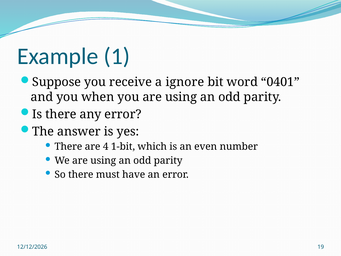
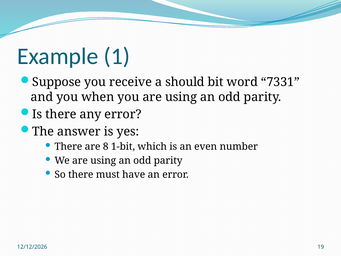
ignore: ignore -> should (185, 82)
0401: 0401 -> 7331 (280, 82)
4: 4 -> 8 (106, 146)
